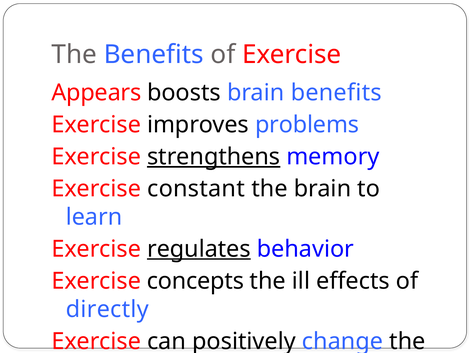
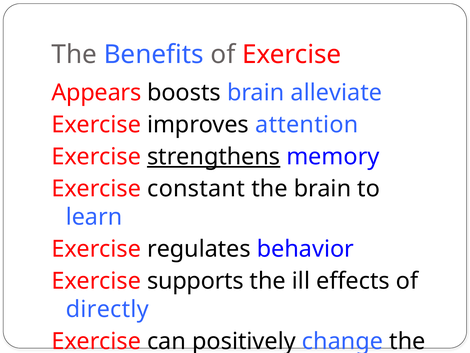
brain benefits: benefits -> alleviate (336, 92)
problems: problems -> attention (307, 124)
regulates underline: present -> none (199, 249)
concepts: concepts -> supports (195, 281)
